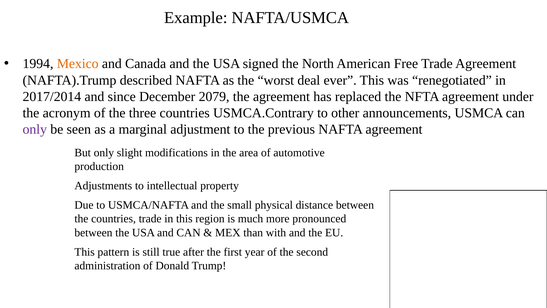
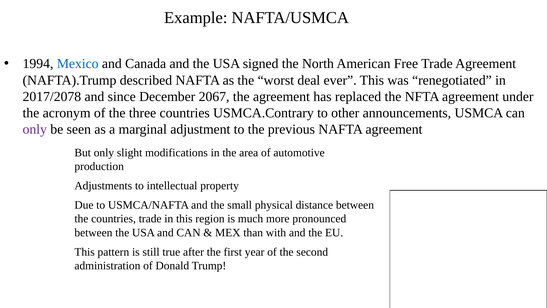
Mexico colour: orange -> blue (78, 64)
2017/2014: 2017/2014 -> 2017/2078 (52, 96)
2079: 2079 -> 2067 (214, 96)
